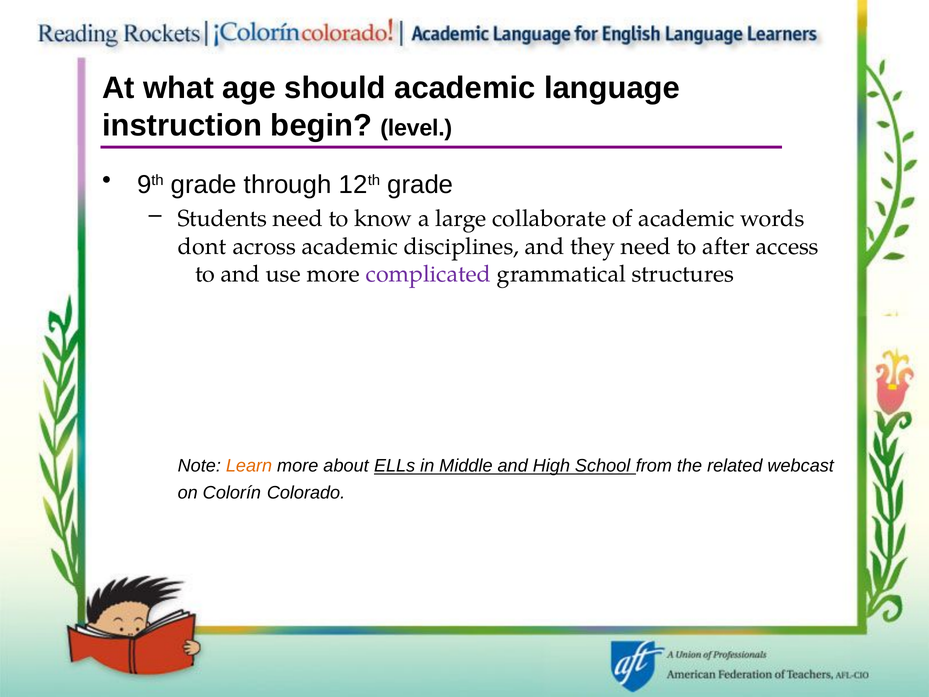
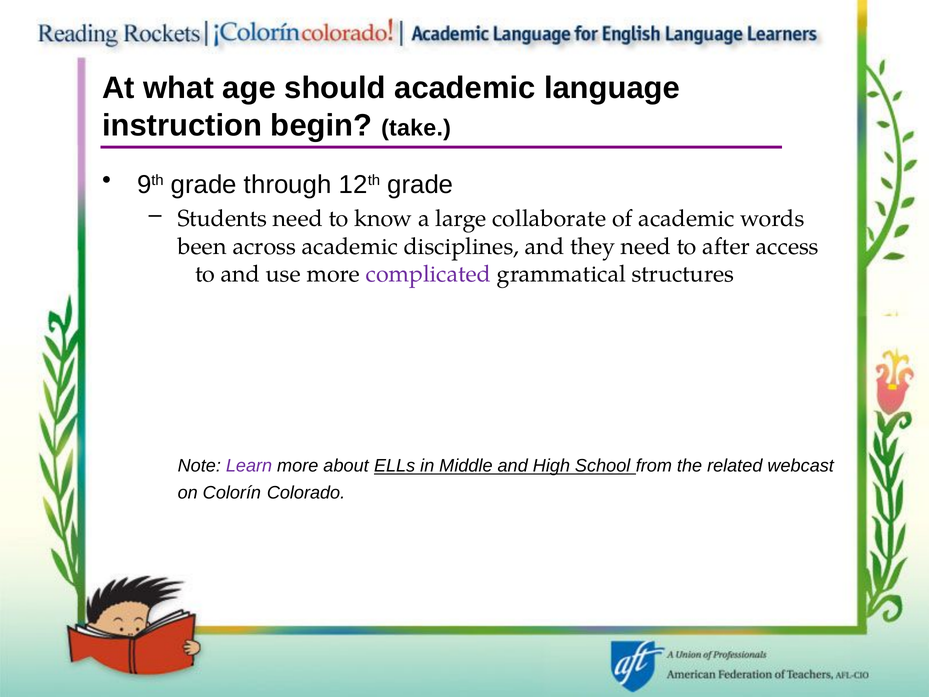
level: level -> take (416, 128)
dont: dont -> been (202, 246)
Learn colour: orange -> purple (249, 466)
